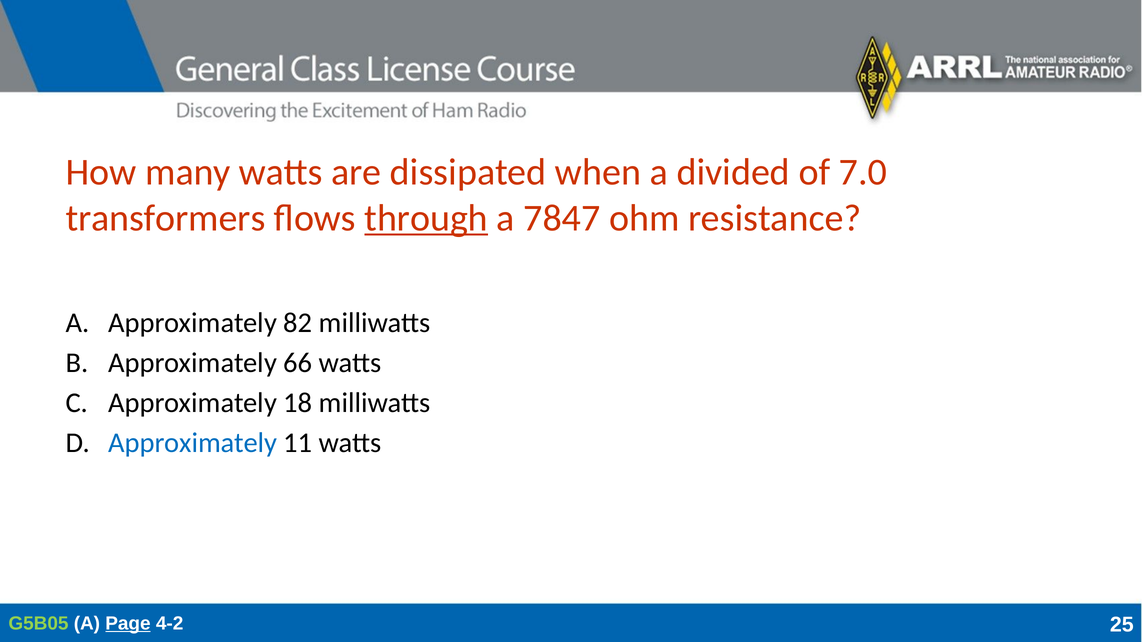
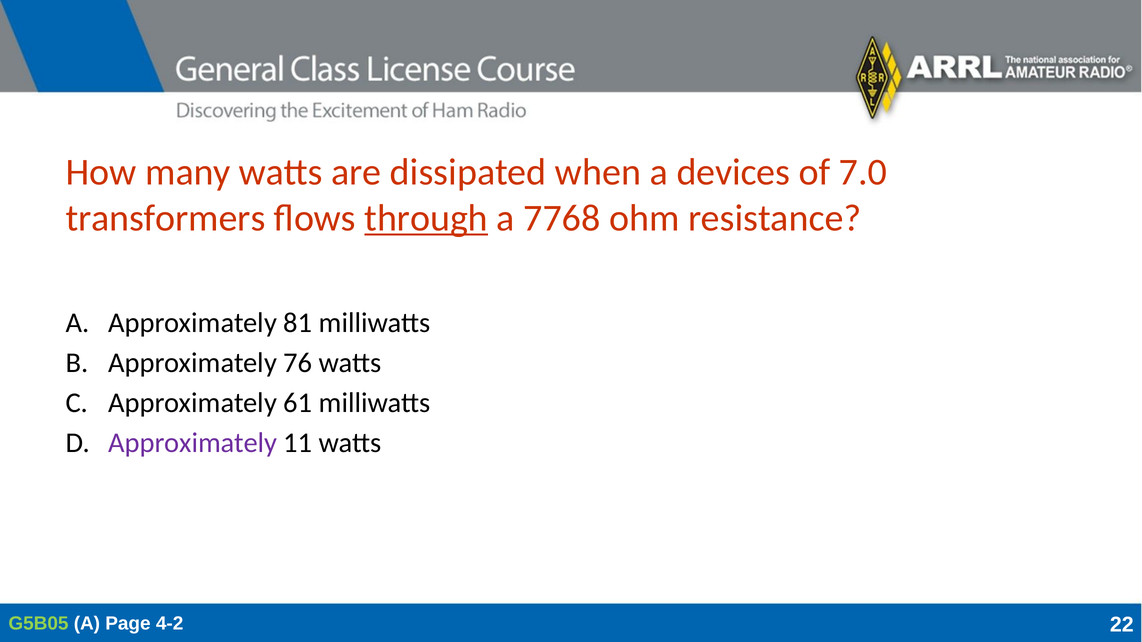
divided: divided -> devices (733, 173)
7847: 7847 -> 7768 (562, 218)
82: 82 -> 81 (298, 323)
66: 66 -> 76 (298, 363)
18: 18 -> 61 (298, 403)
Approximately colour: blue -> purple (193, 443)
Page underline: present -> none (128, 624)
25: 25 -> 22 (1122, 625)
